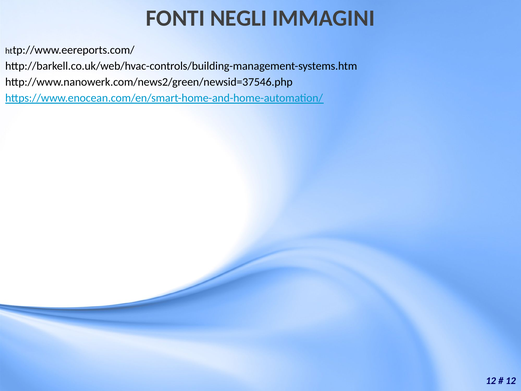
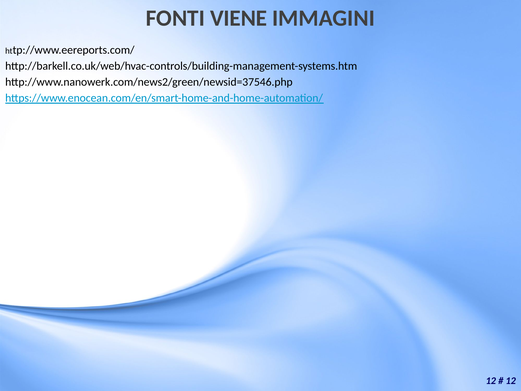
NEGLI: NEGLI -> VIENE (239, 18)
